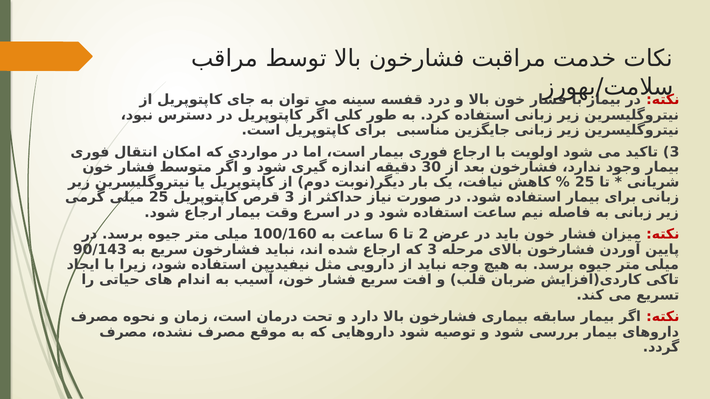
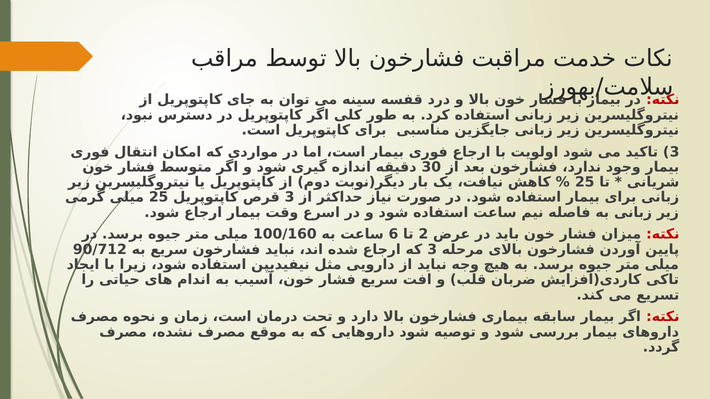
90/143: 90/143 -> 90/712 (100, 250)
